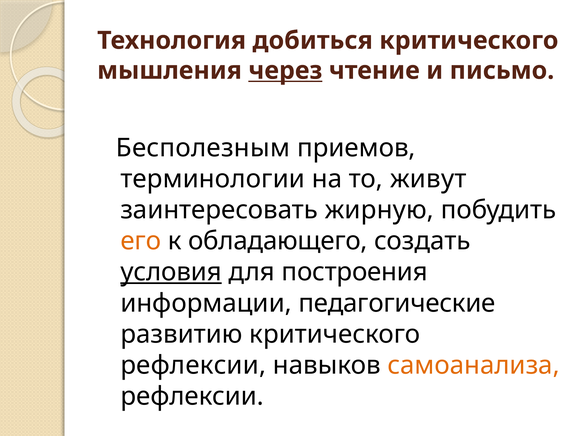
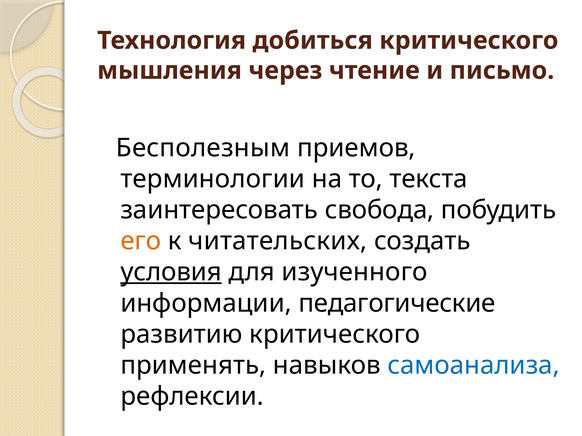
через underline: present -> none (285, 71)
живут: живут -> текста (429, 179)
жирную: жирную -> свобода (379, 210)
обладающего: обладающего -> читательских (278, 241)
построения: построения -> изученного (355, 272)
рефлексии: рефлексии -> применять (193, 366)
самоанализа colour: orange -> blue (473, 366)
